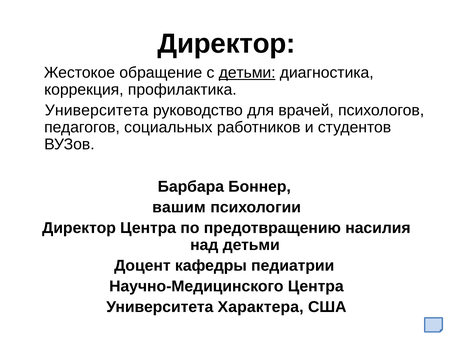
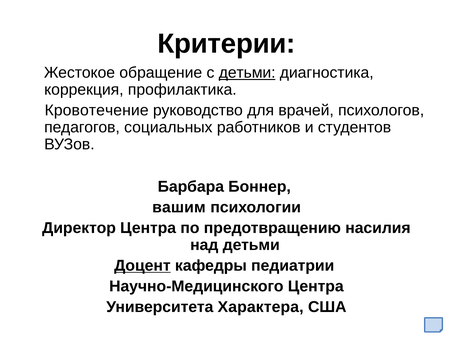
Директор: Директор -> Критерии (227, 44)
Университета: Университета -> Кровотечение (97, 111)
Доцент underline: none -> present (142, 266)
